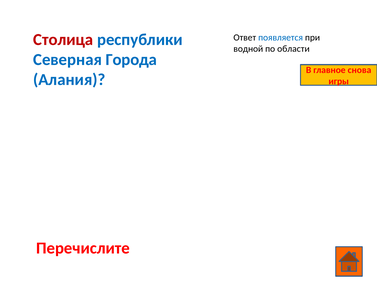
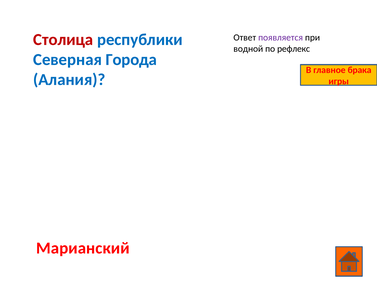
появляется colour: blue -> purple (281, 38)
области: области -> рефлекс (294, 49)
снова: снова -> брака (360, 70)
Перечислите: Перечислите -> Марианский (83, 249)
